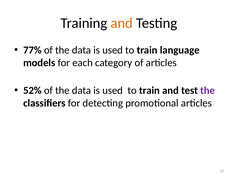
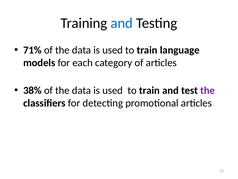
and colour: orange -> blue (122, 23)
77%: 77% -> 71% (32, 50)
52%: 52% -> 38% (32, 90)
